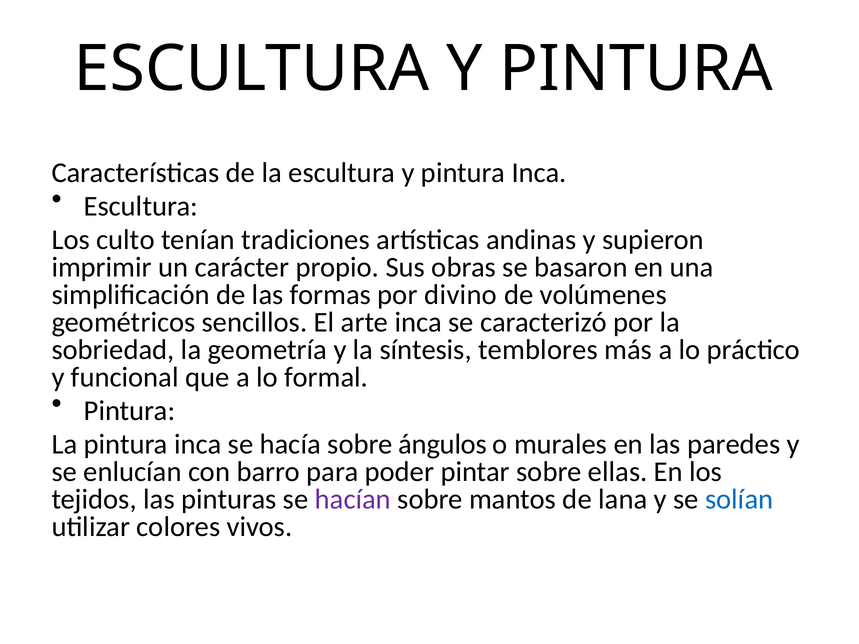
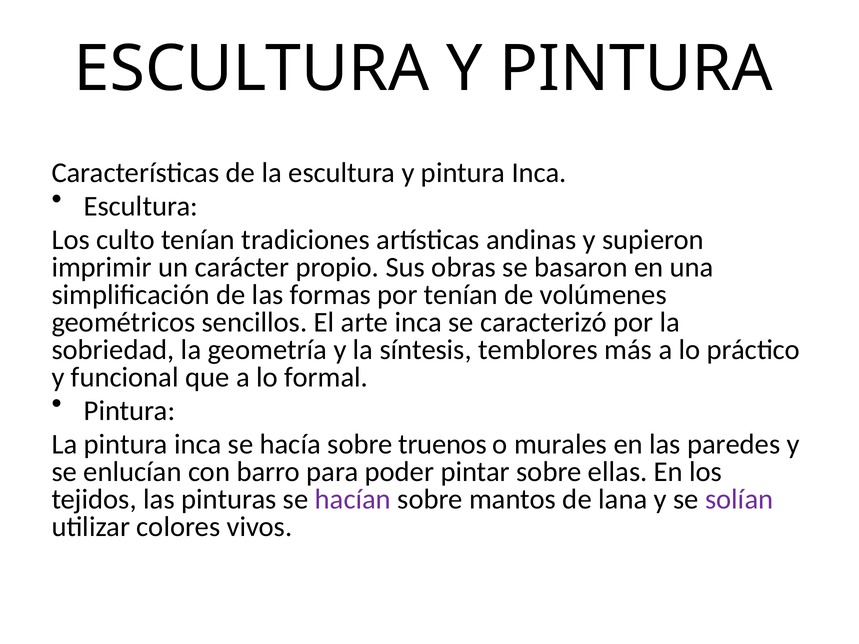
por divino: divino -> tenían (461, 295)
ángulos: ángulos -> truenos (443, 444)
solían colour: blue -> purple (739, 499)
